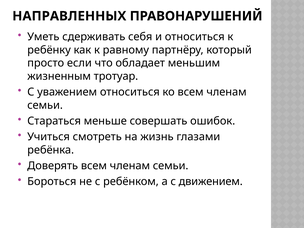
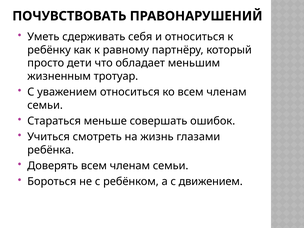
НАПРАВЛЕННЫХ: НАПРАВЛЕННЫХ -> ПОЧУВСТВОВАТЬ (69, 16)
если: если -> дети (79, 63)
